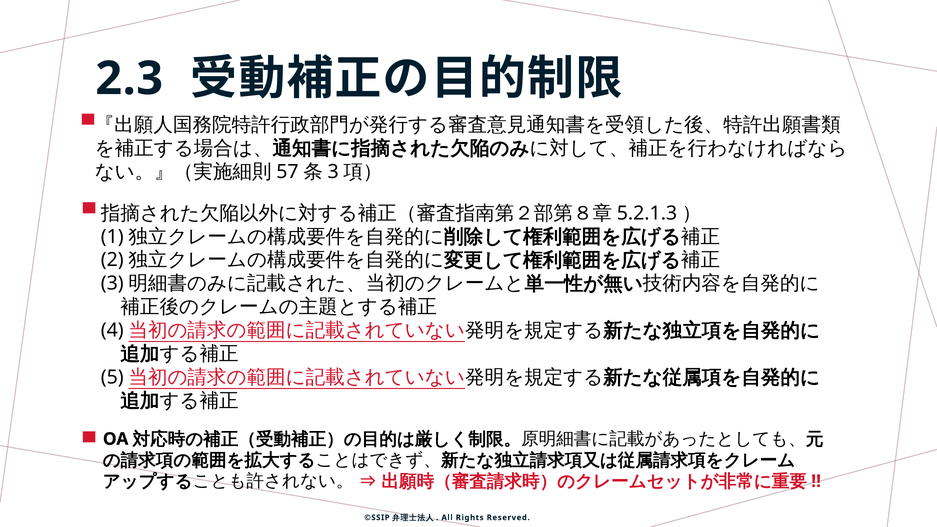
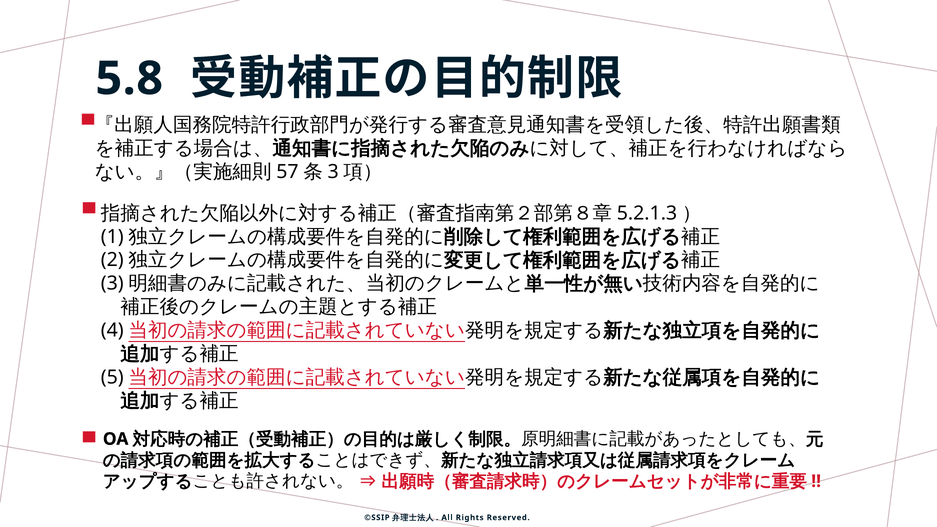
2.3: 2.3 -> 5.8 (129, 79)
